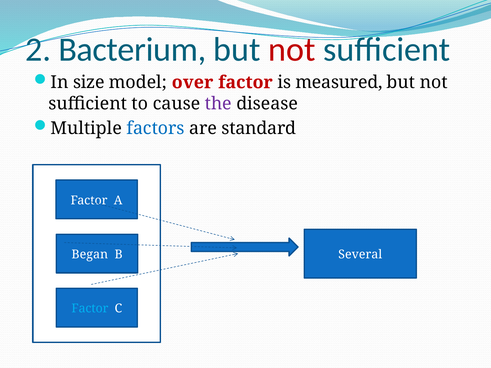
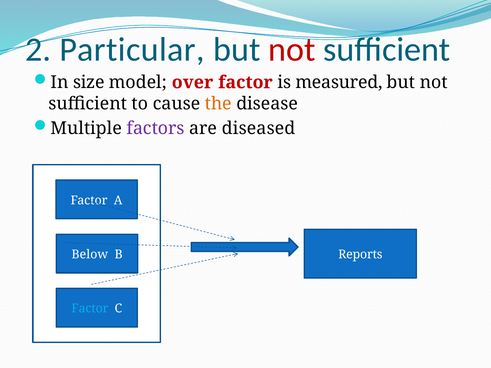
Bacterium: Bacterium -> Particular (132, 50)
the colour: purple -> orange (218, 104)
factors colour: blue -> purple (156, 128)
standard: standard -> diseased (259, 128)
Began: Began -> Below (90, 255)
Several: Several -> Reports (360, 255)
